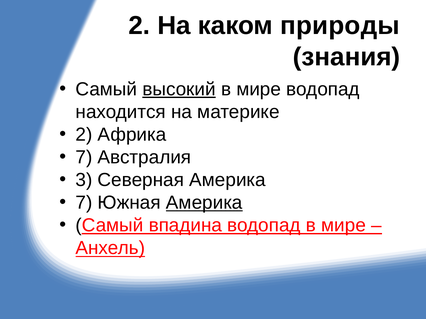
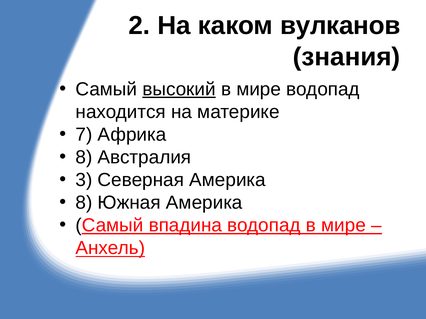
природы: природы -> вулканов (340, 26)
2: 2 -> 7 (84, 135)
7: 7 -> 8 (84, 158)
7: 7 -> 8 (84, 203)
Америка underline: present -> none (204, 203)
